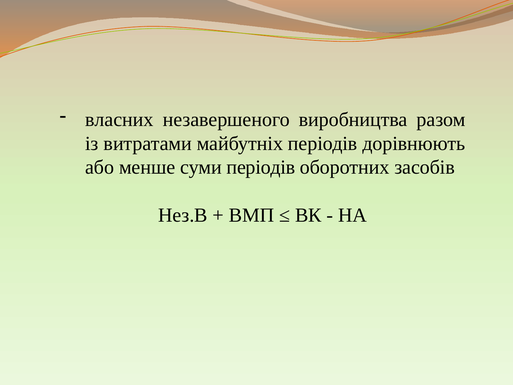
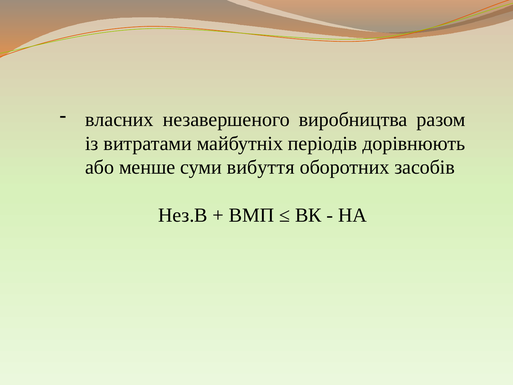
суми періодів: періодів -> вибуття (261, 167)
